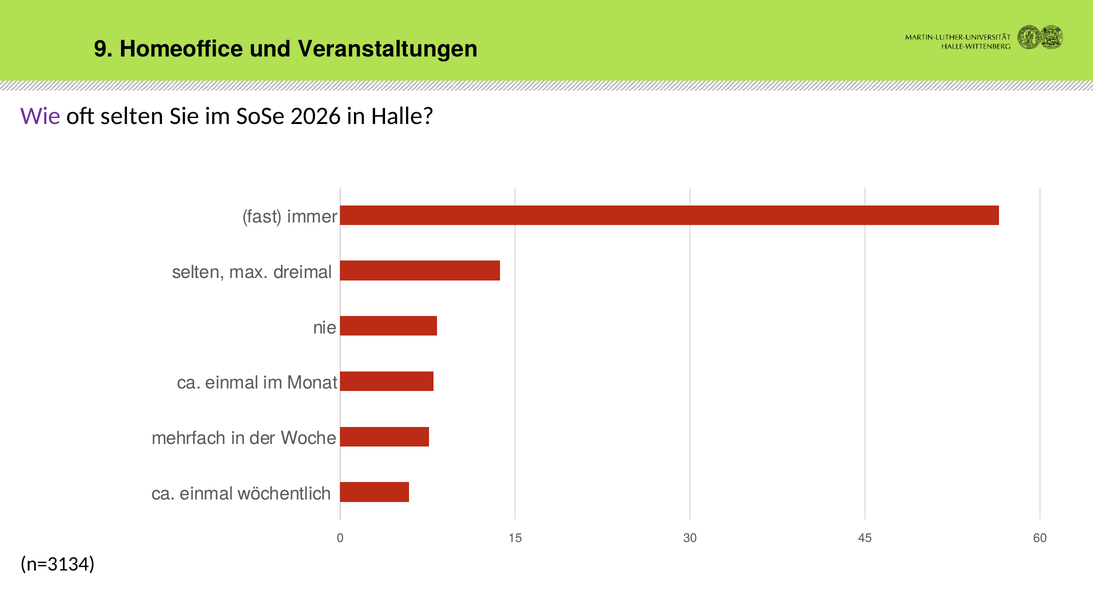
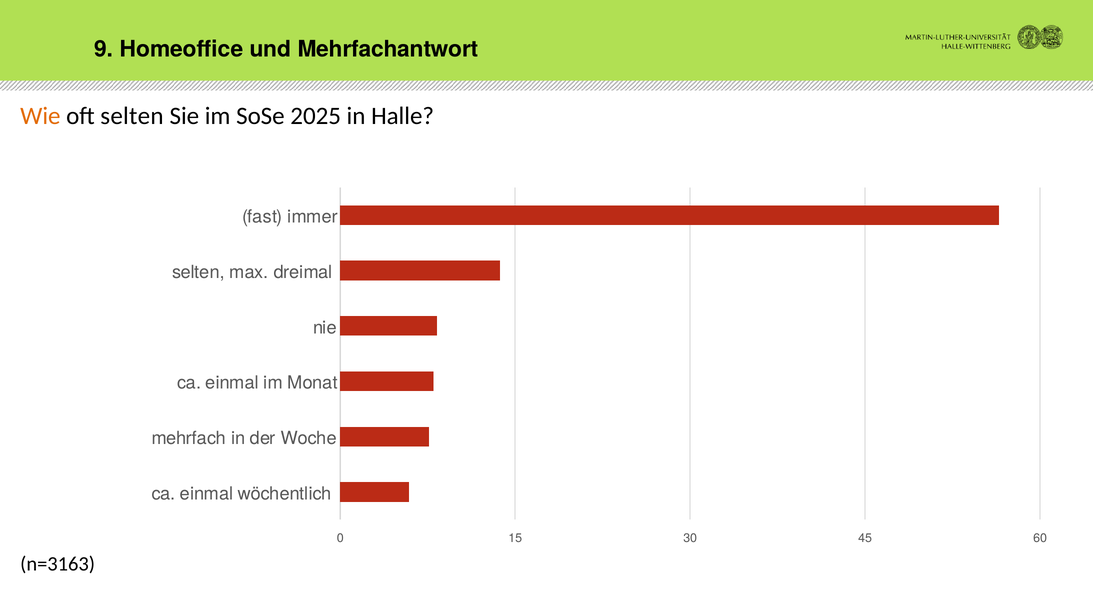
Veranstaltungen: Veranstaltungen -> Mehrfachantwort (388, 49)
Wie colour: purple -> orange (40, 116)
2026: 2026 -> 2025 (316, 116)
n=3134: n=3134 -> n=3163 (58, 564)
